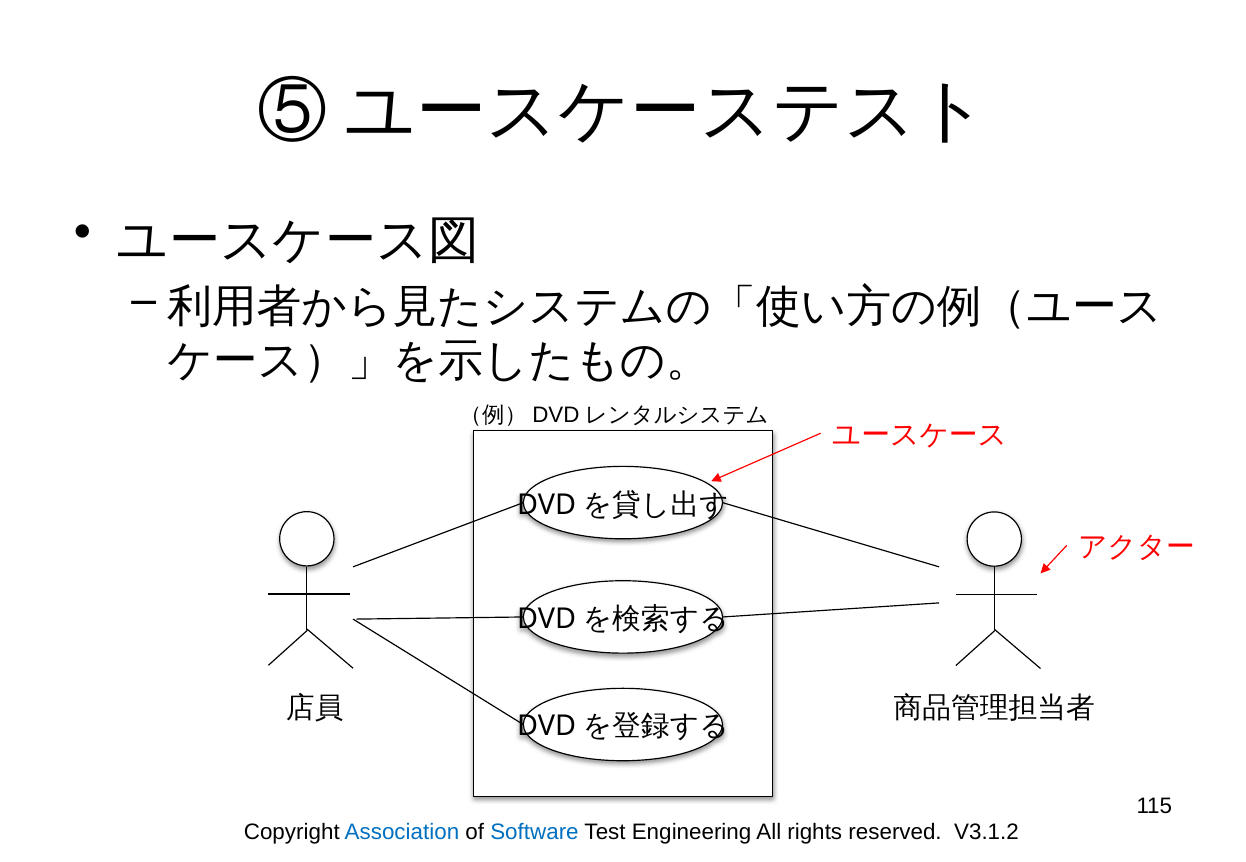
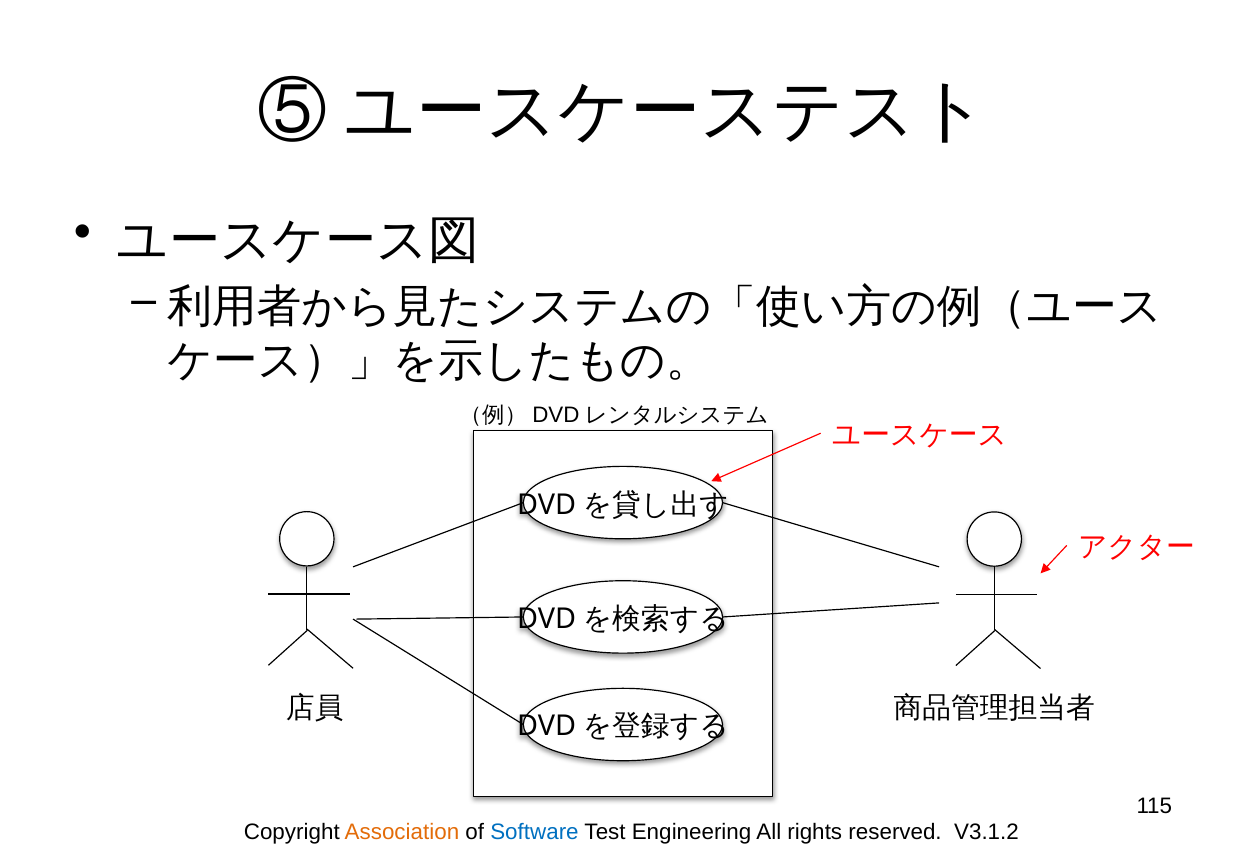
Association colour: blue -> orange (402, 832)
